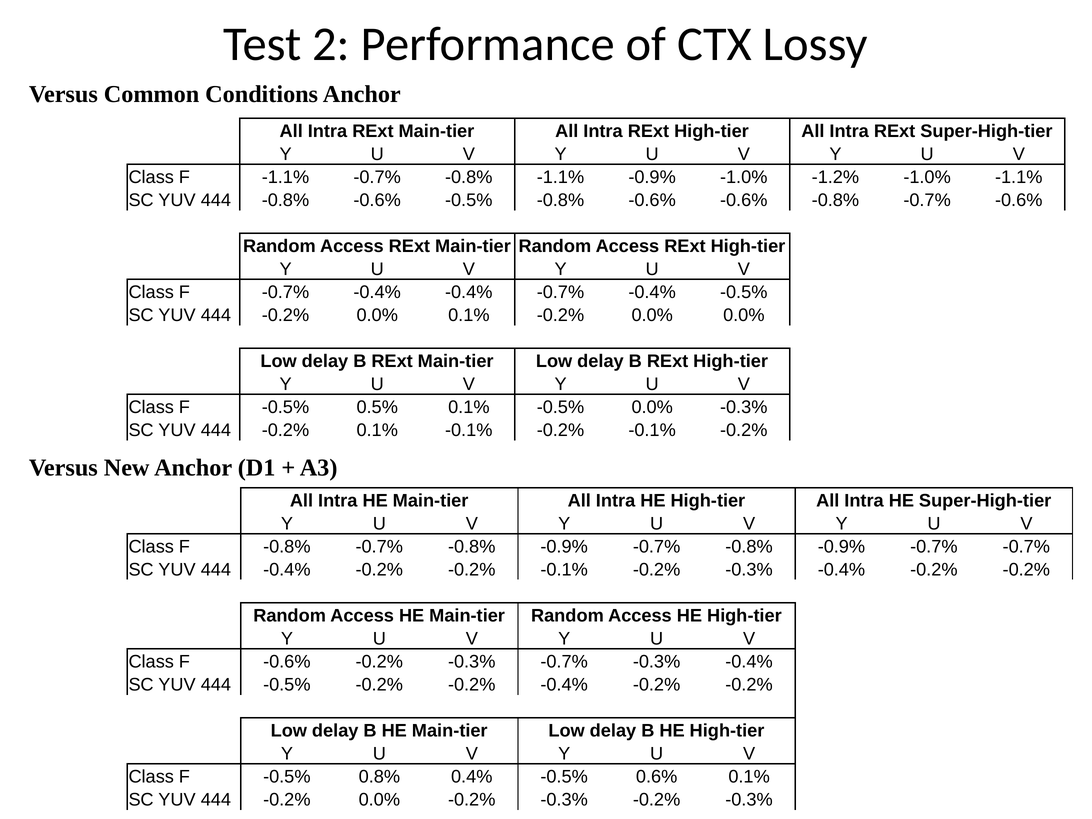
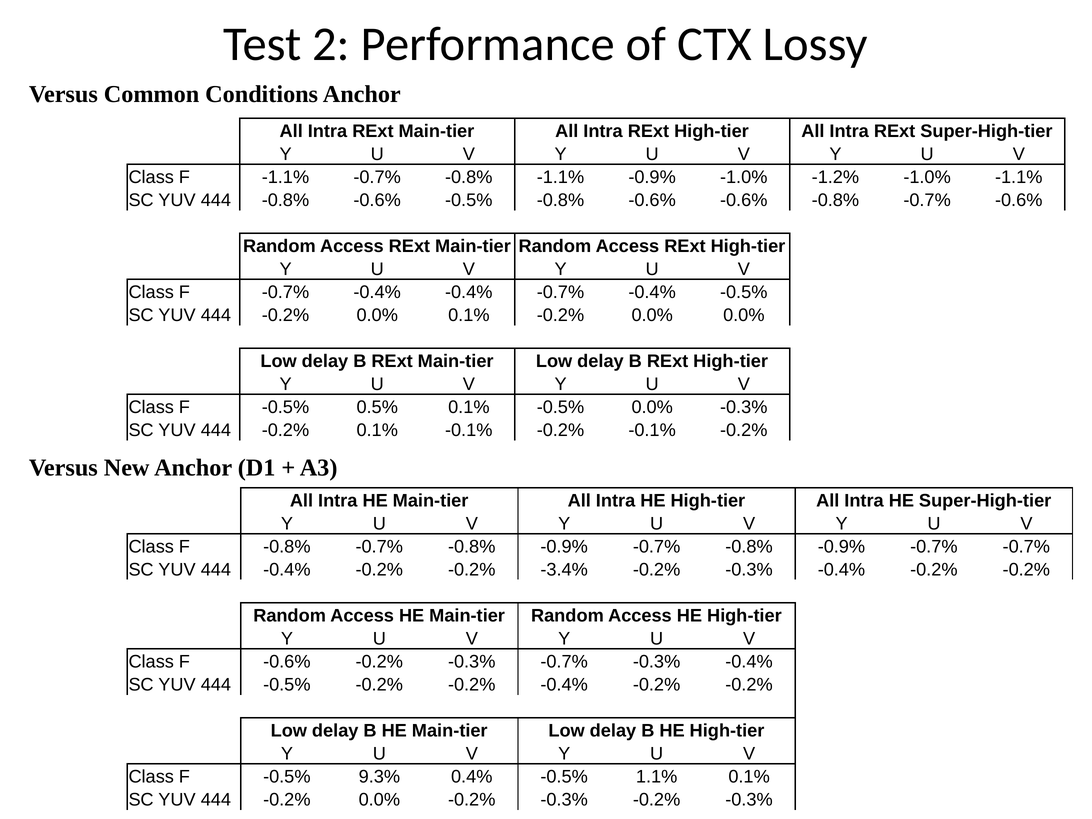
-0.2% -0.2% -0.1%: -0.1% -> -3.4% (564, 570)
0.8%: 0.8% -> 9.3% (379, 777)
0.6%: 0.6% -> 1.1% (657, 777)
